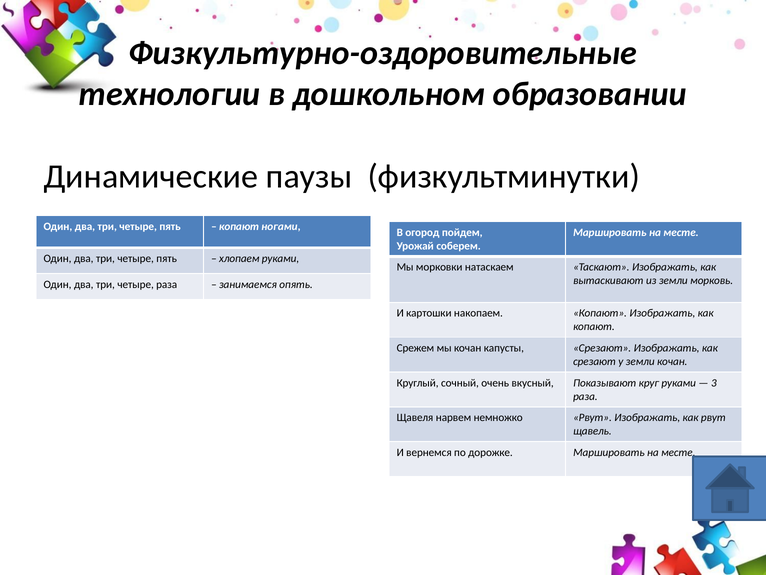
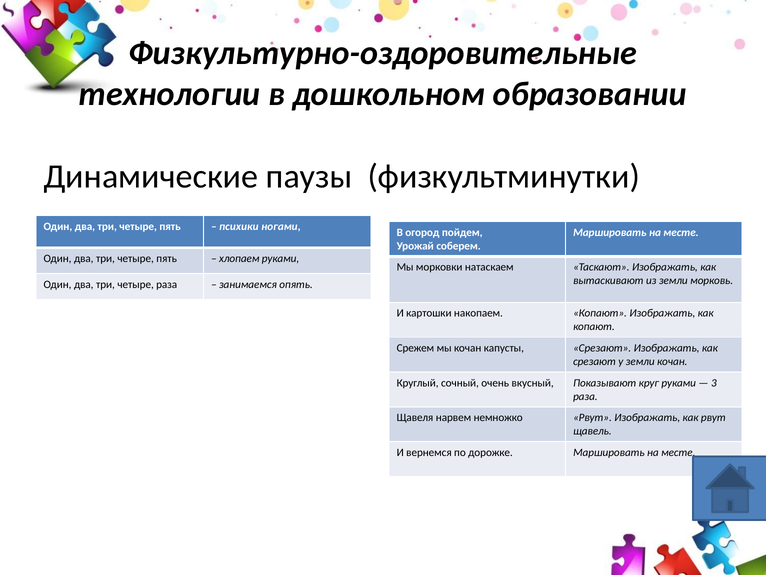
копают: копают -> психики (239, 226)
